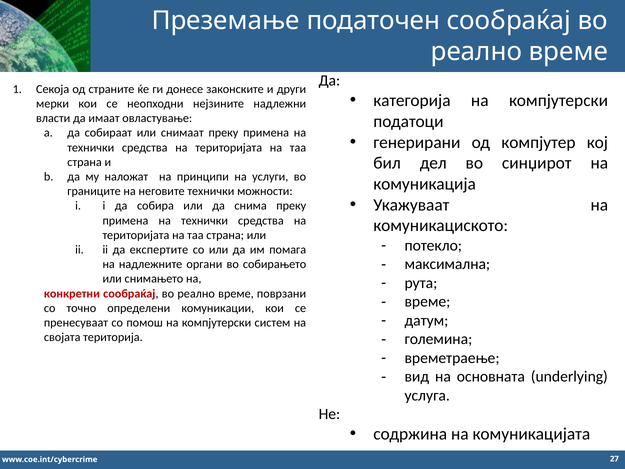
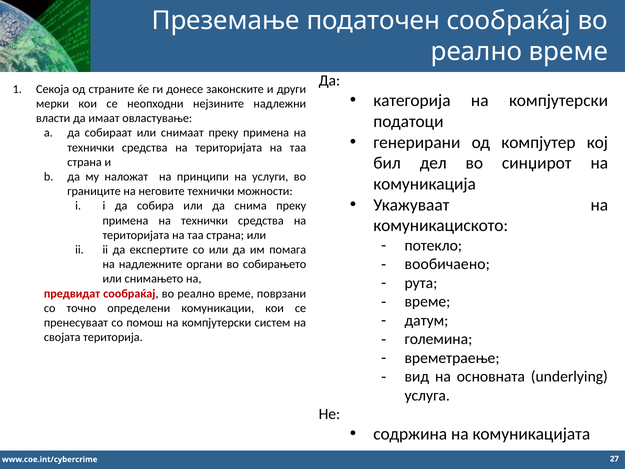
максимална: максимална -> вообичаено (447, 264)
конкретни: конкретни -> предвидат (72, 293)
